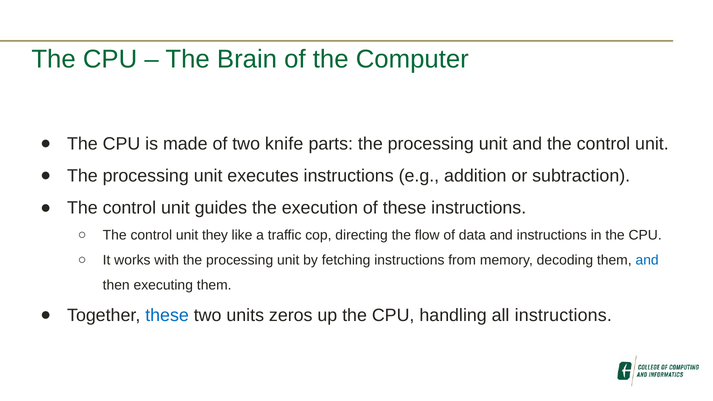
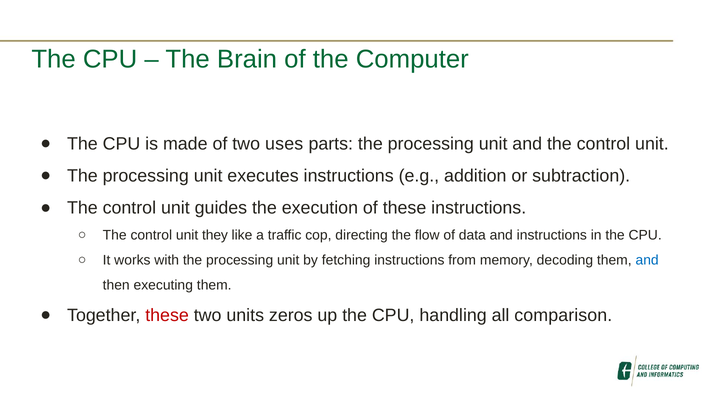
knife: knife -> uses (284, 144)
these colour: blue -> red (167, 315)
all instructions: instructions -> comparison (563, 315)
